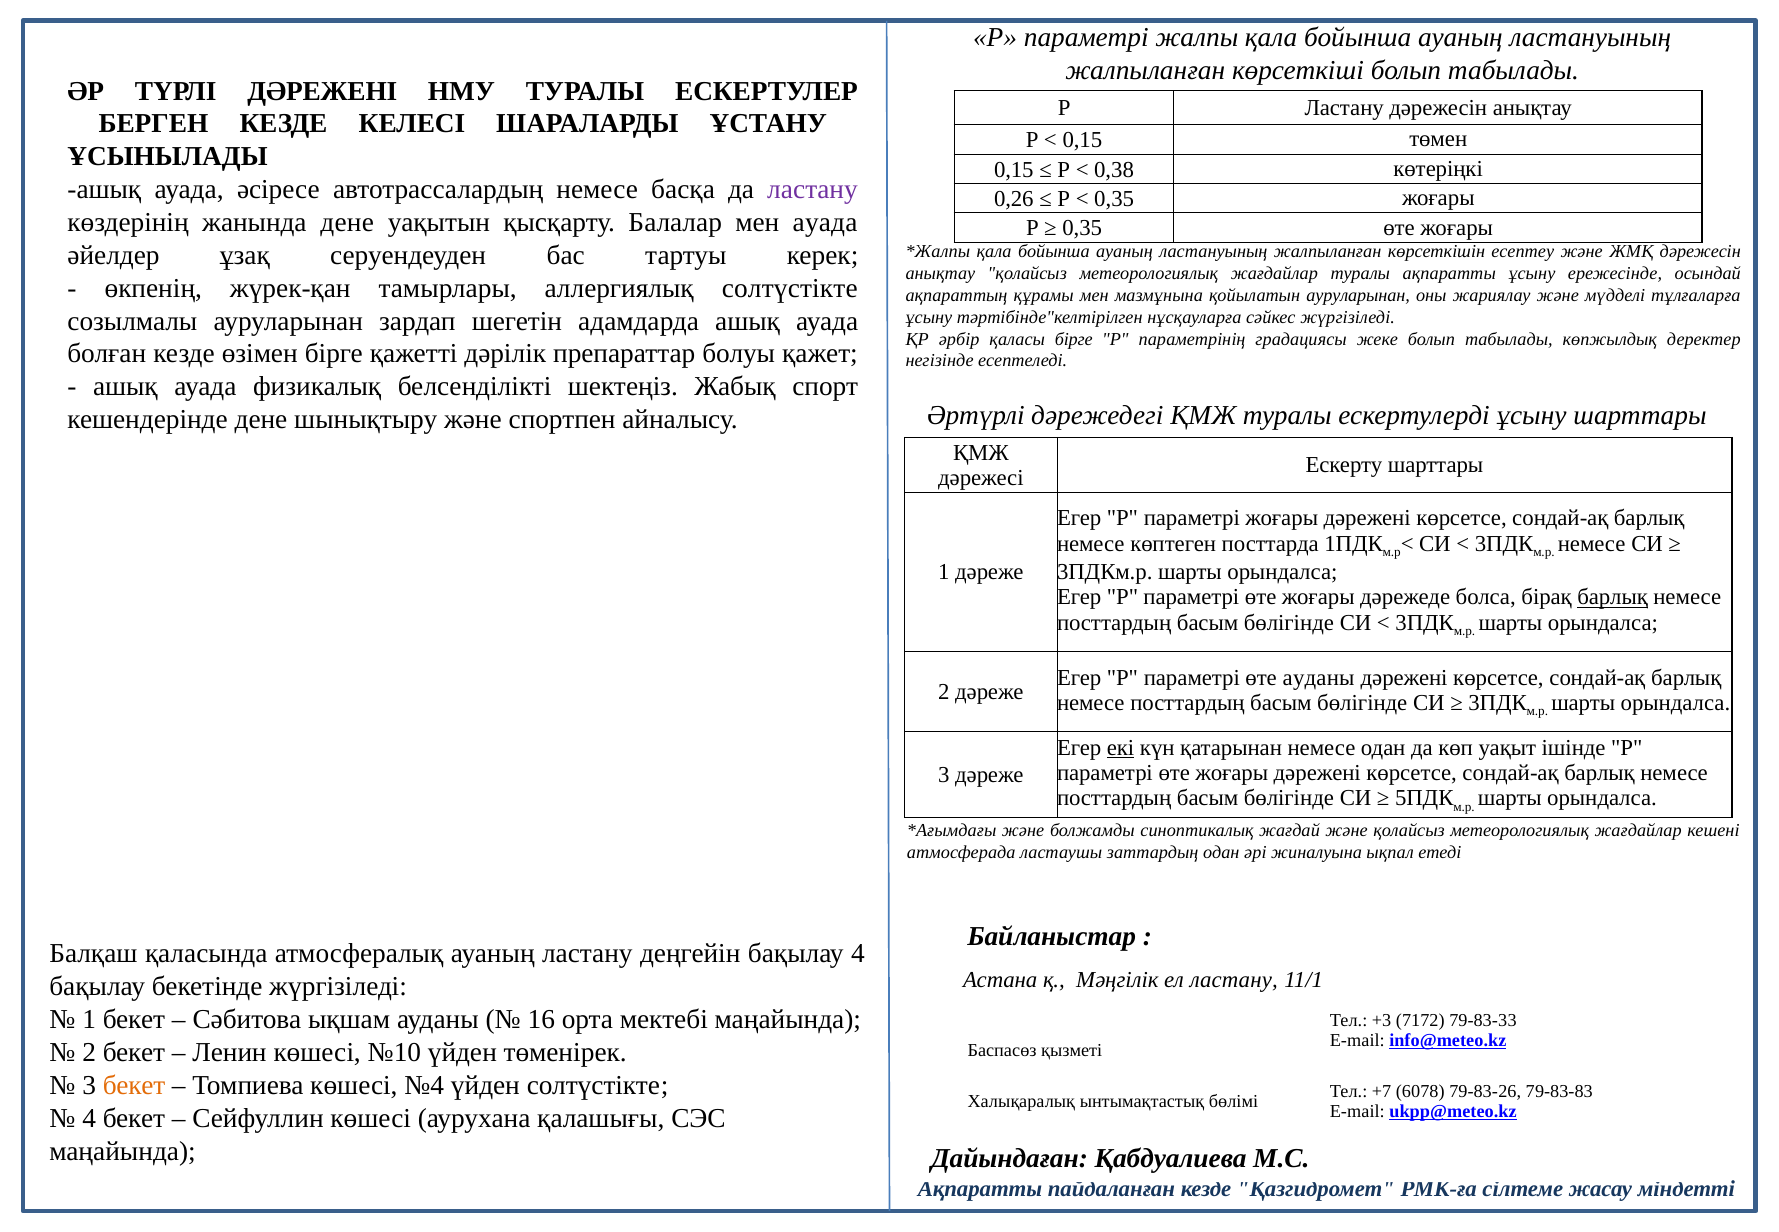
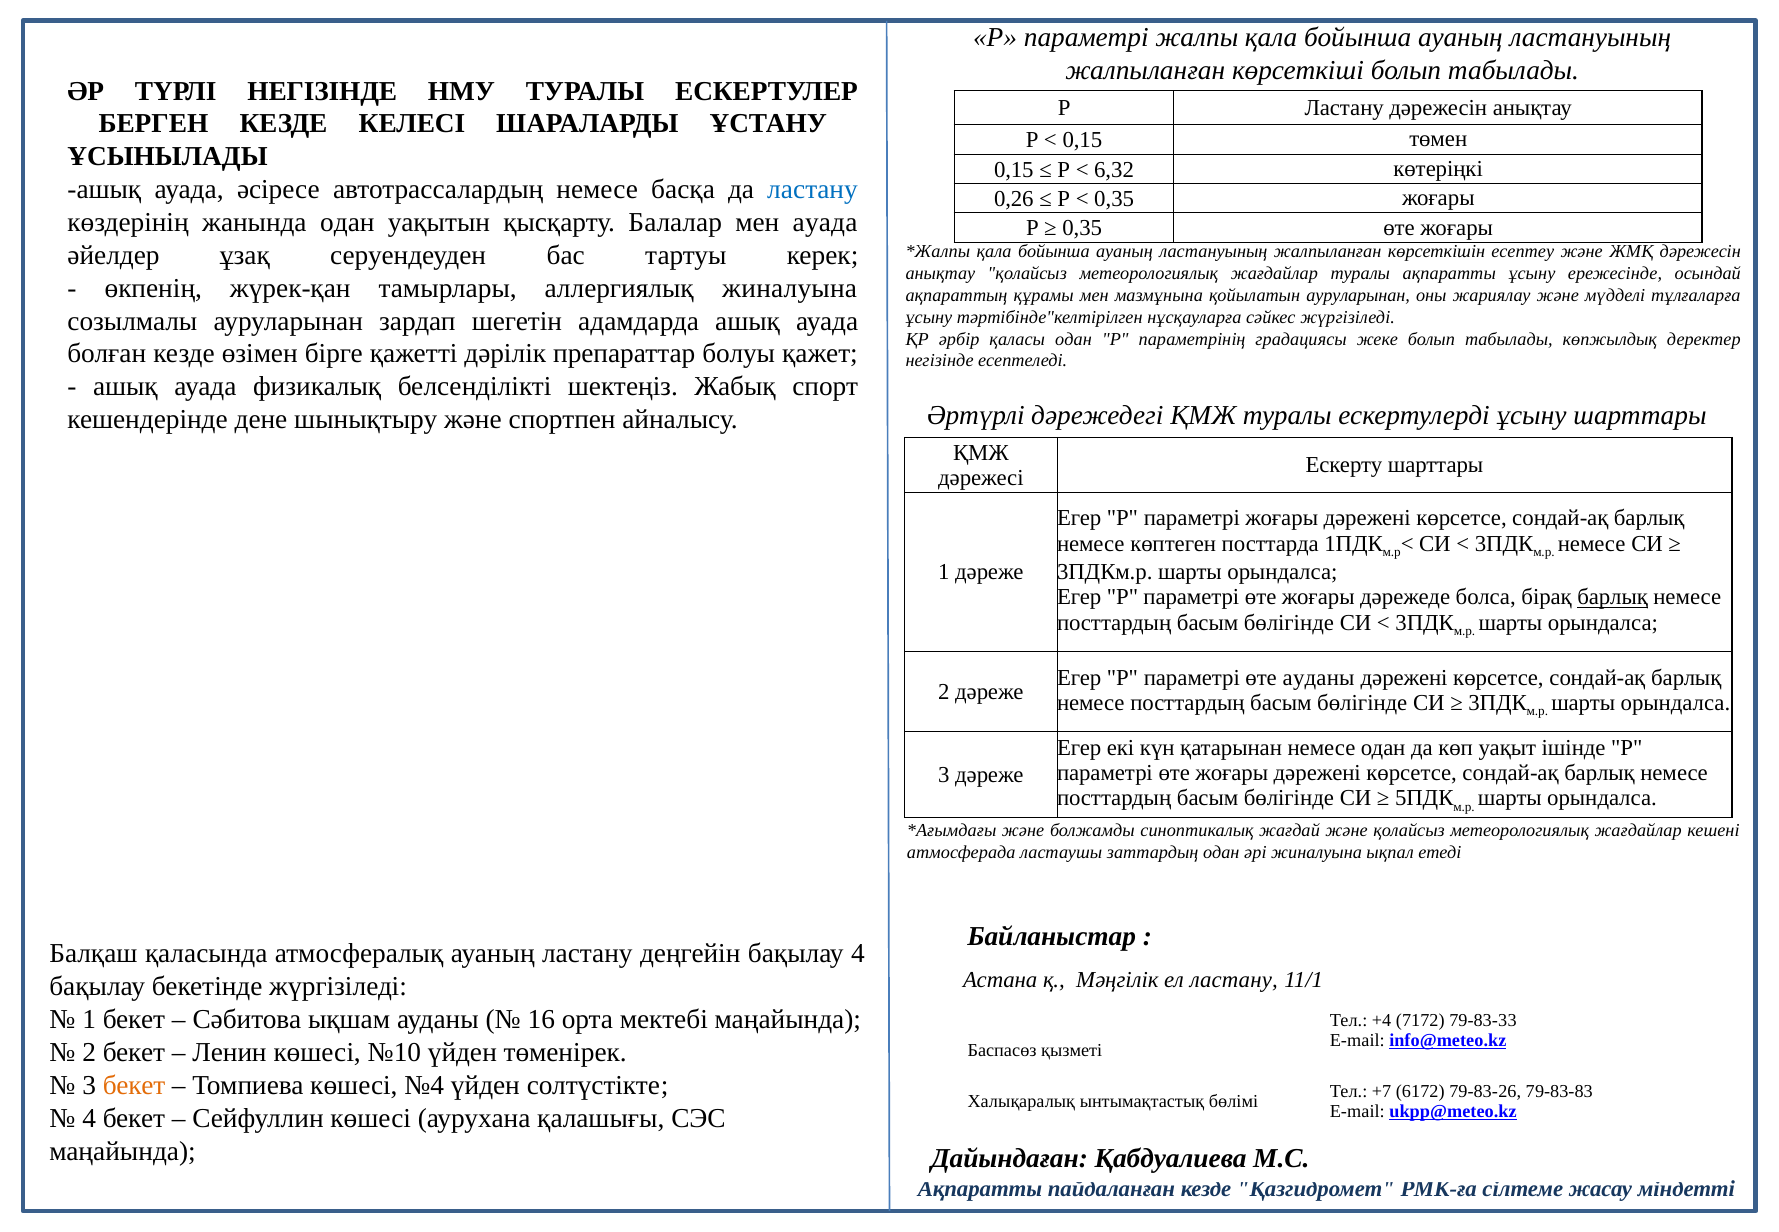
ТҮРЛІ ДӘРЕЖЕНІ: ДӘРЕЖЕНІ -> НЕГІЗІНДЕ (322, 91)
0,38: 0,38 -> 6,32 (1114, 170)
ластану colour: purple -> blue (813, 190)
жанында дене: дене -> одан (347, 222)
аллергиялық солтүстікте: солтүстікте -> жиналуына (790, 288)
қаласы бірге: бірге -> одан (1074, 339)
екі underline: present -> none (1121, 748)
+3: +3 -> +4 (1382, 1020)
6078: 6078 -> 6172 (1420, 1091)
